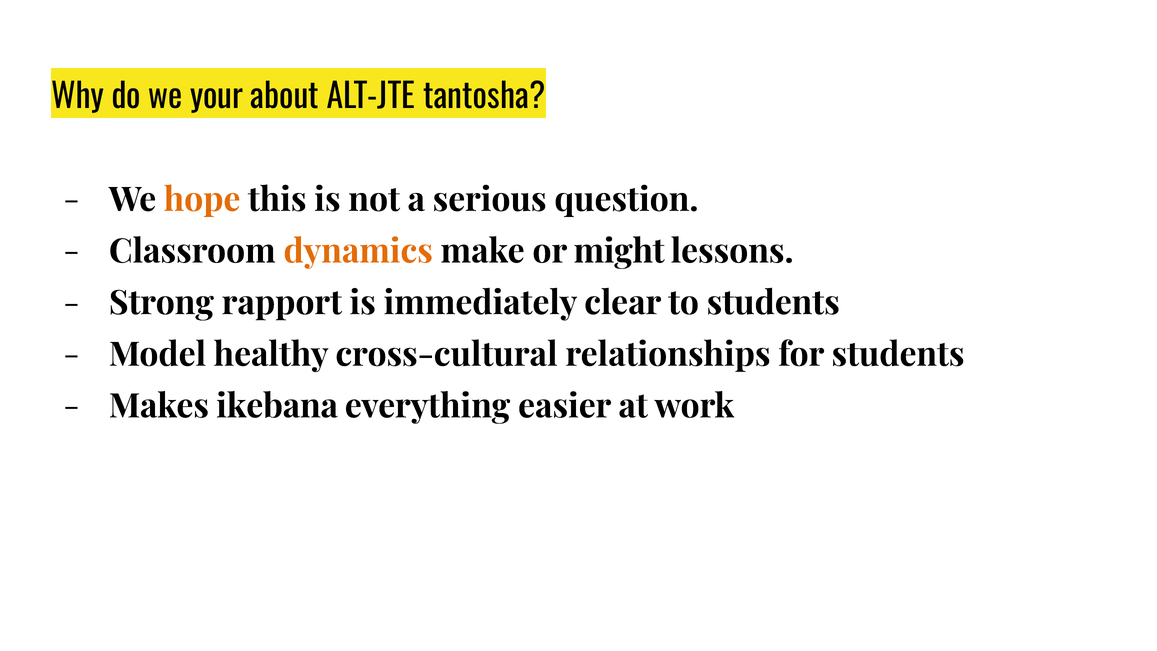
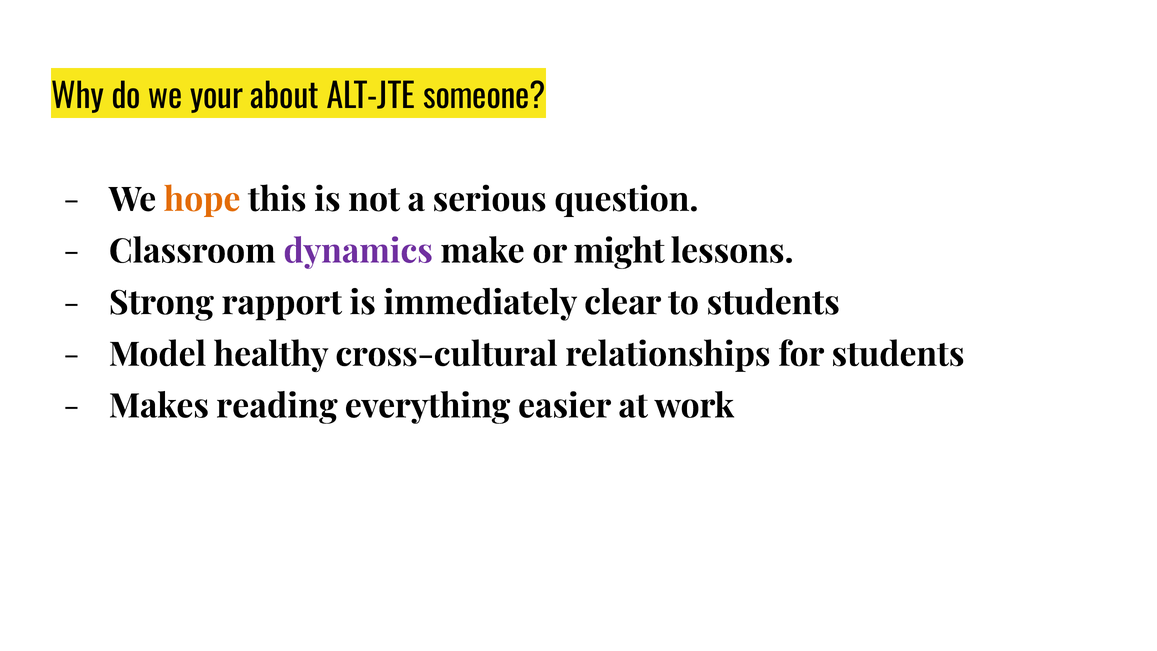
tantosha: tantosha -> someone (484, 97)
dynamics colour: orange -> purple (358, 251)
ikebana: ikebana -> reading (277, 406)
